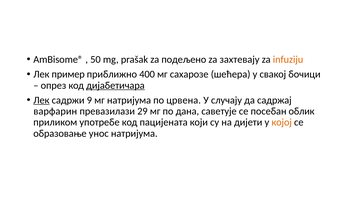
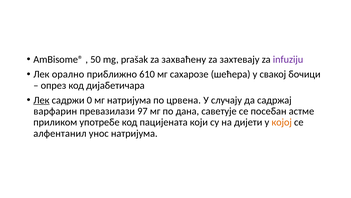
подељено: подељено -> захваћену (184, 59)
infuziju colour: orange -> purple (288, 59)
пример: пример -> орално (68, 74)
400: 400 -> 610 (147, 74)
дијабетичара underline: present -> none (115, 85)
9: 9 -> 0 (89, 100)
29: 29 -> 97 (142, 111)
облик: облик -> aстмe (301, 111)
образовање: образовање -> алфентанил (60, 133)
